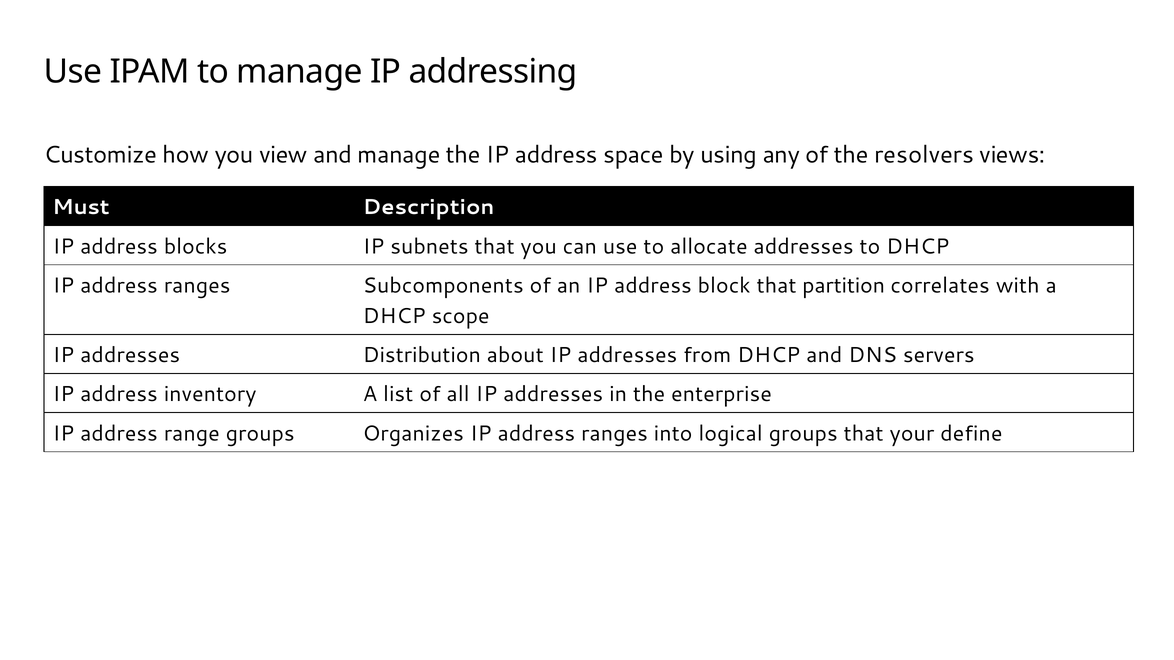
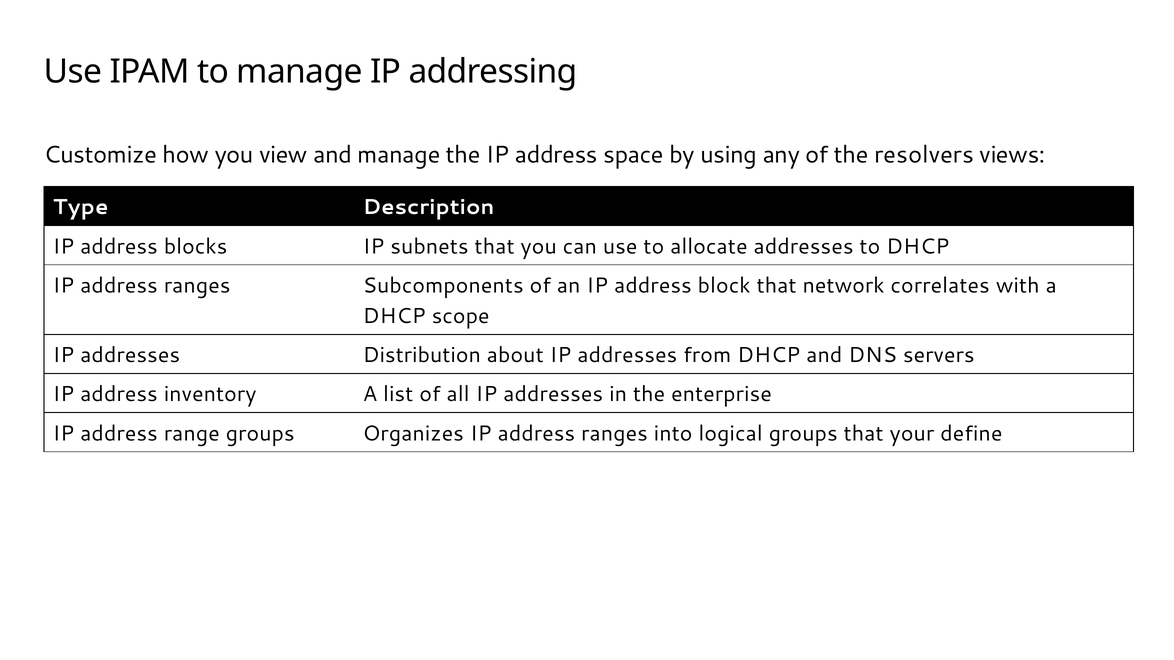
Must: Must -> Type (81, 207)
partition: partition -> network (844, 286)
